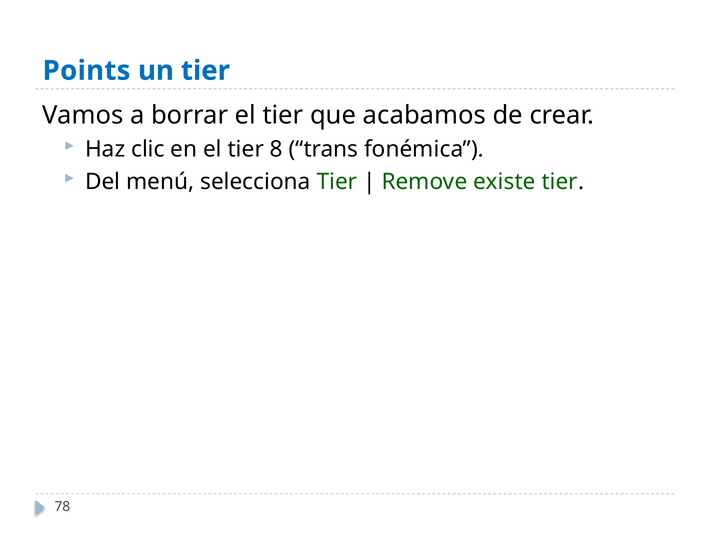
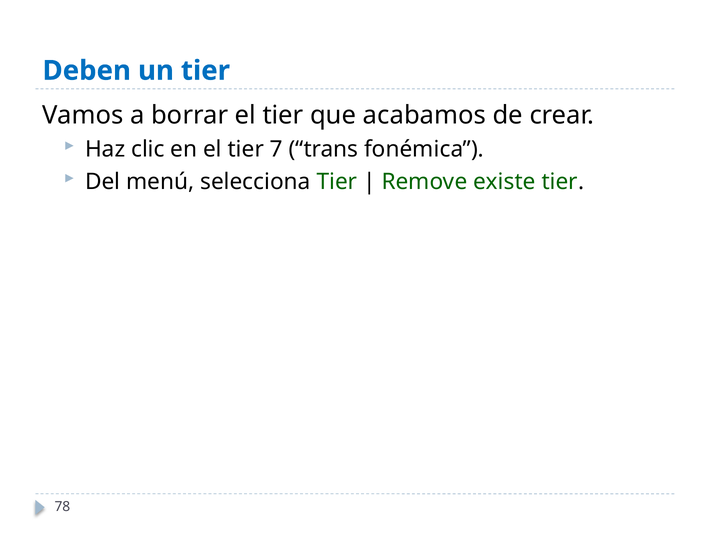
Points: Points -> Deben (87, 71)
8: 8 -> 7 (276, 149)
